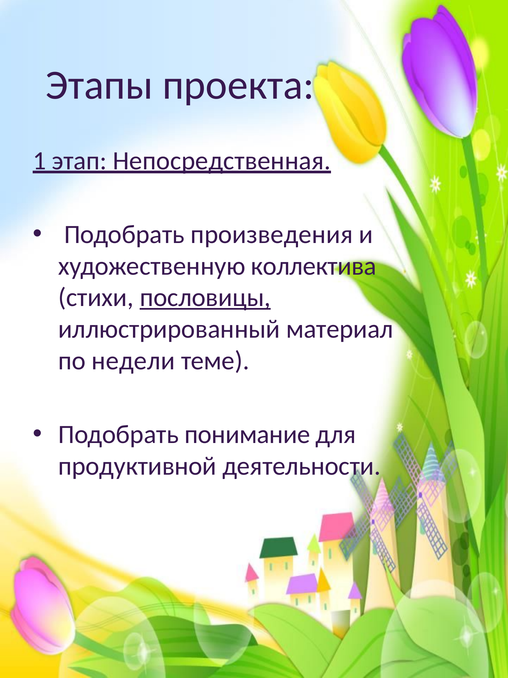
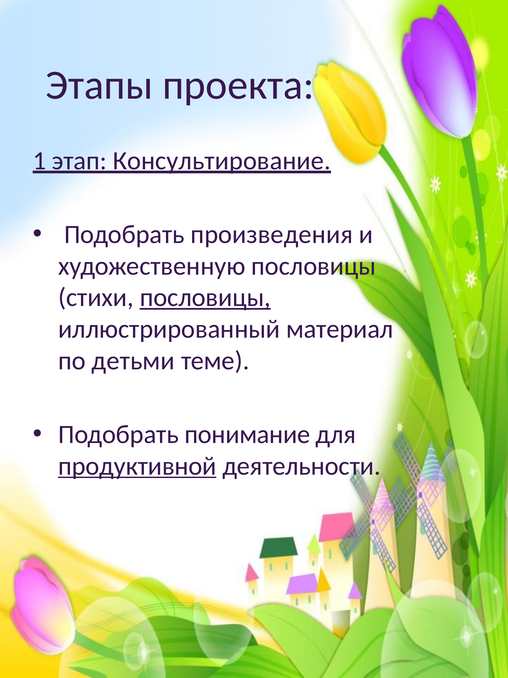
Непосредственная: Непосредственная -> Консультирование (222, 161)
художественную коллектива: коллектива -> пословицы (314, 266)
недели: недели -> детьми (133, 360)
продуктивной underline: none -> present (137, 466)
